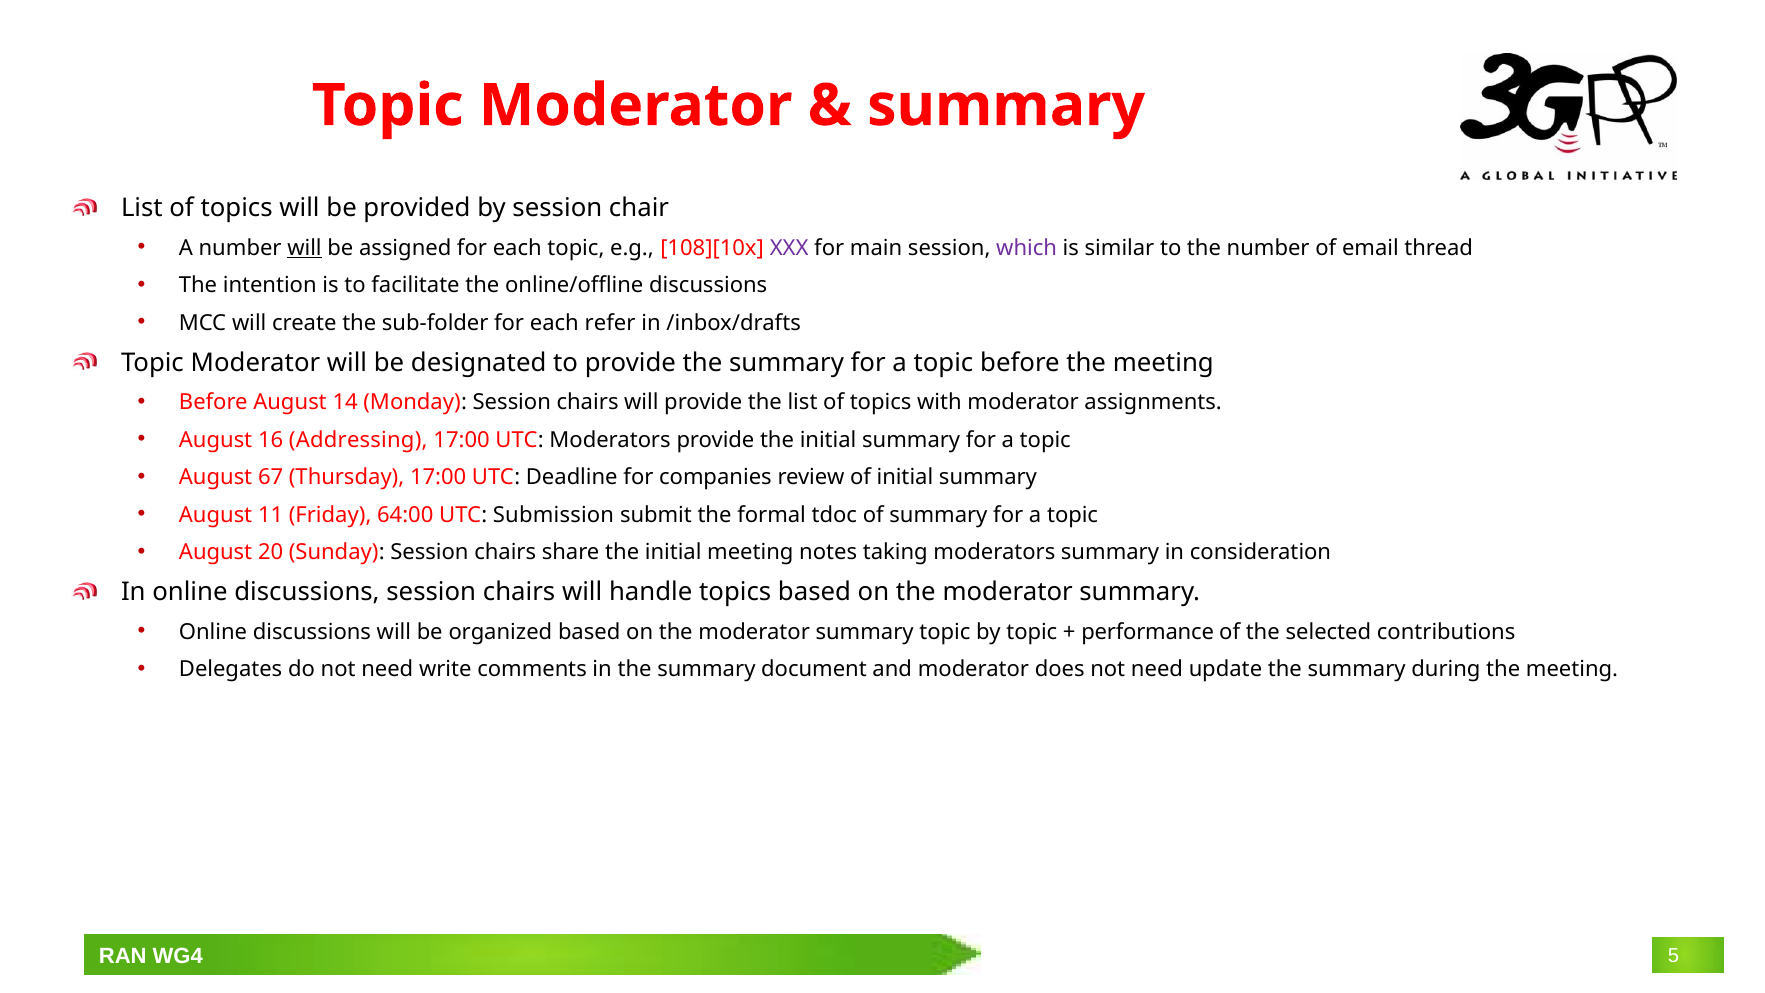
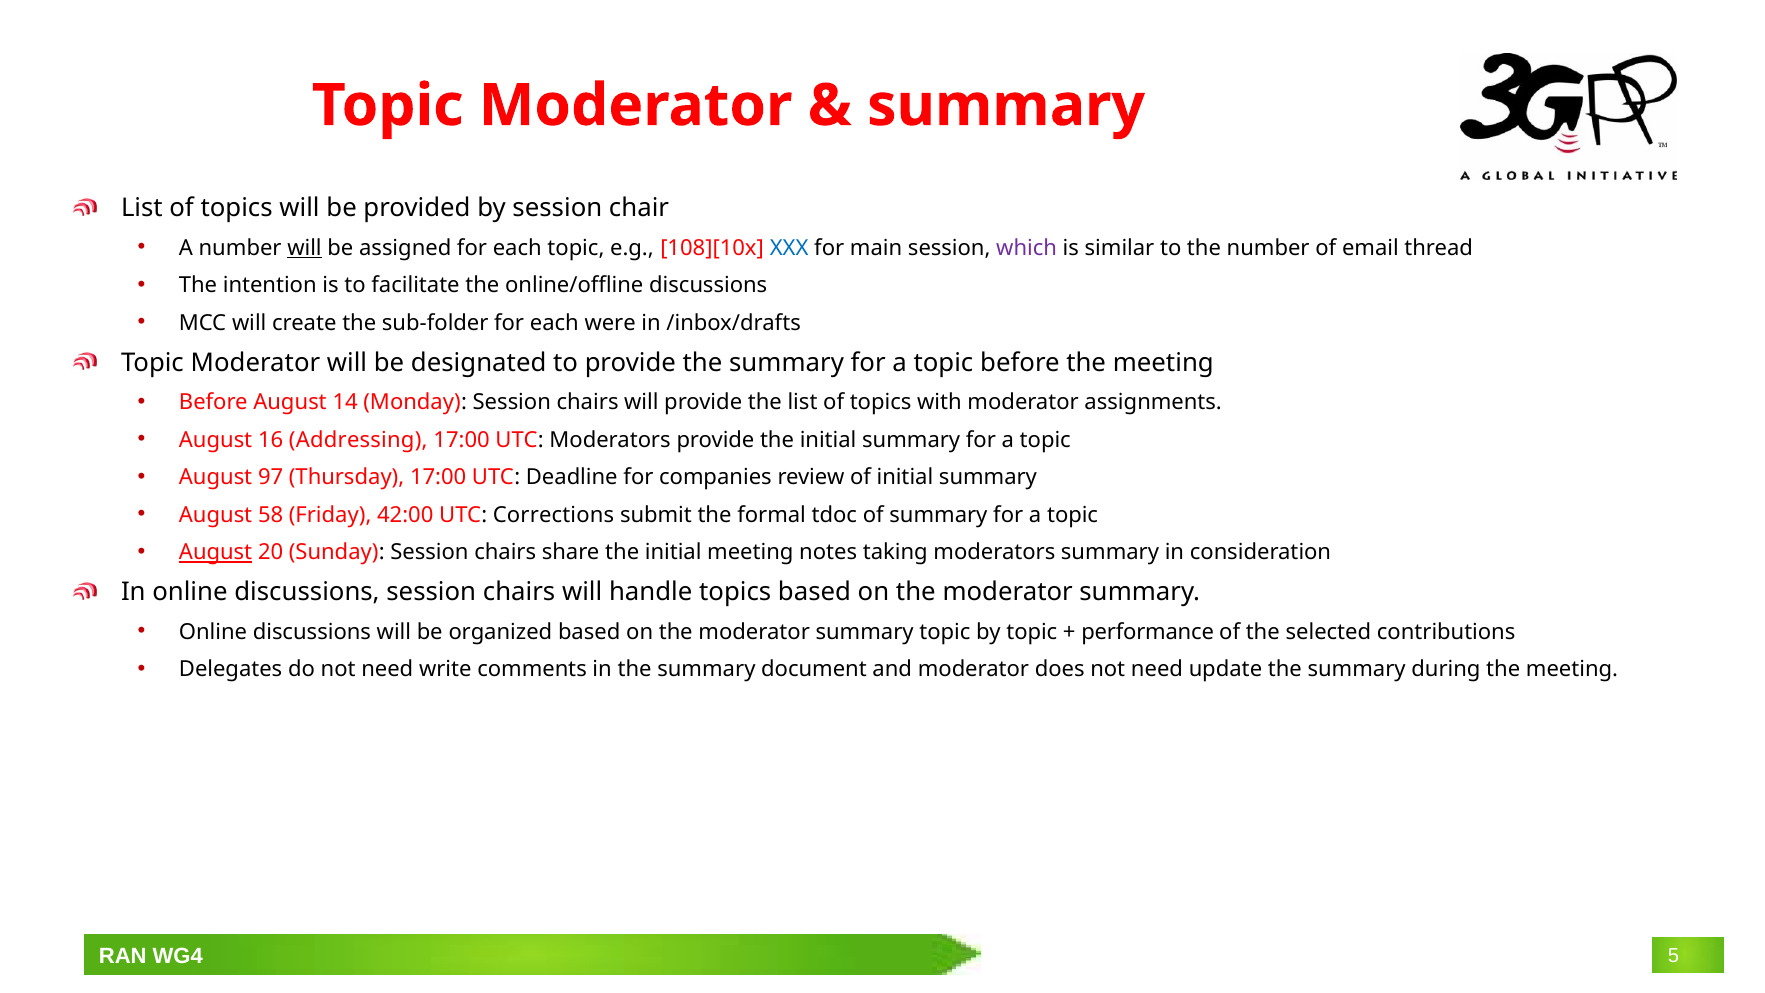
XXX colour: purple -> blue (789, 248)
refer: refer -> were (610, 323)
67: 67 -> 97 (271, 477)
11: 11 -> 58 (271, 515)
64:00: 64:00 -> 42:00 (405, 515)
Submission: Submission -> Corrections (554, 515)
August underline: none -> present (216, 552)
